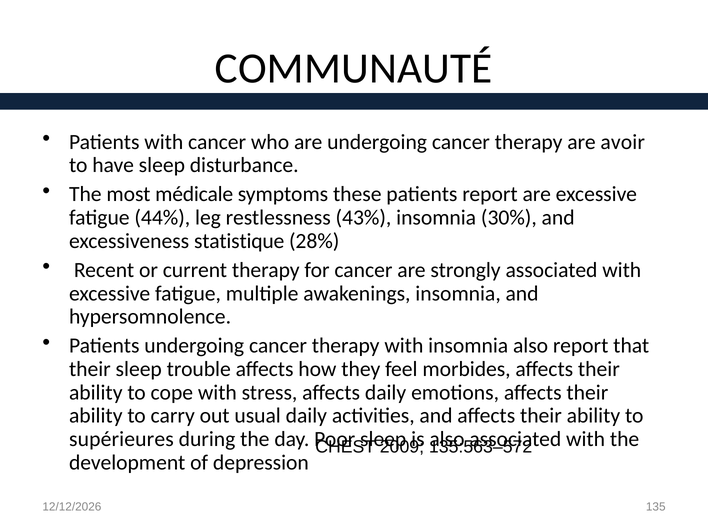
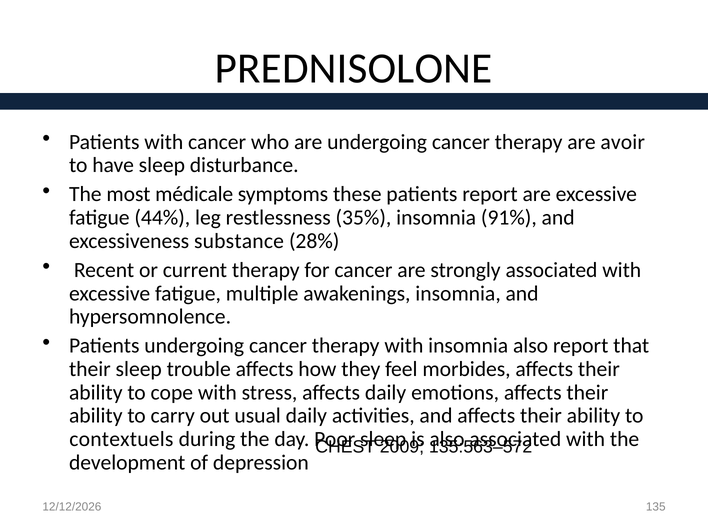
COMMUNAUTÉ: COMMUNAUTÉ -> PREDNISOLONE (354, 69)
43%: 43% -> 35% (363, 218)
30%: 30% -> 91% (509, 218)
statistique: statistique -> substance (239, 241)
supérieures: supérieures -> contextuels (121, 439)
